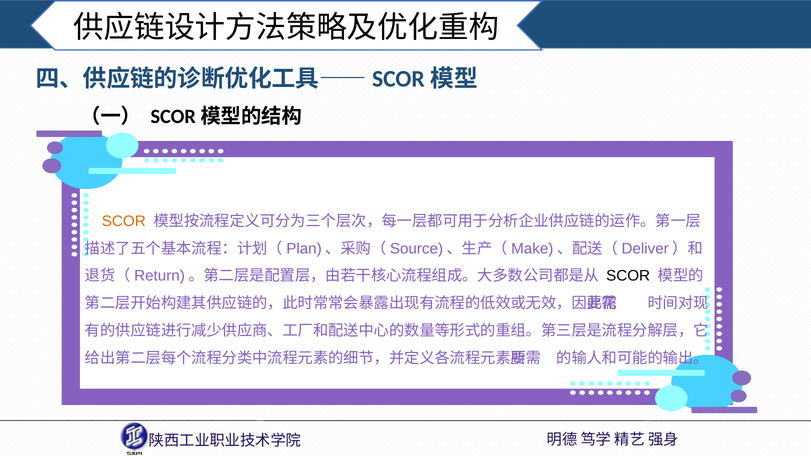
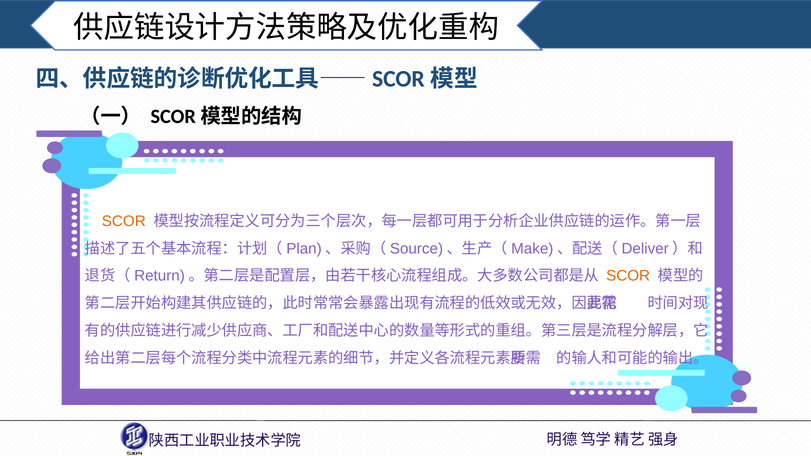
SCOR colour: black -> orange (628, 276)
